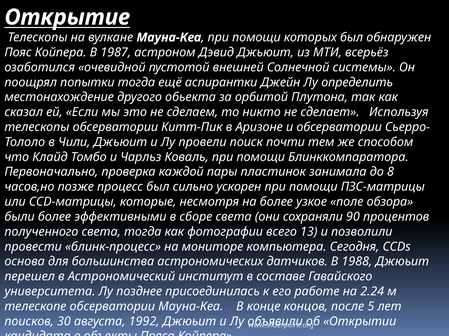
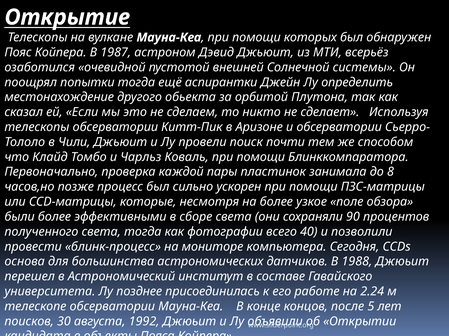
13: 13 -> 40 (309, 232)
